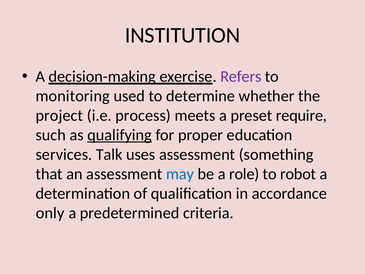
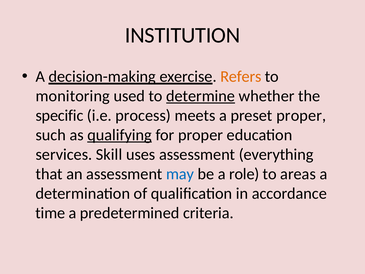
Refers colour: purple -> orange (241, 77)
determine underline: none -> present (201, 96)
project: project -> specific (59, 116)
preset require: require -> proper (301, 116)
Talk: Talk -> Skill (109, 154)
something: something -> everything (276, 154)
robot: robot -> areas (298, 174)
only: only -> time (50, 213)
